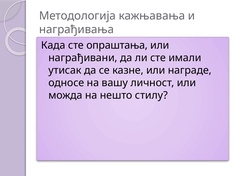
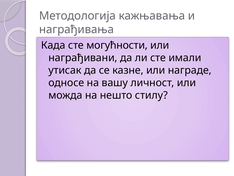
опраштања: опраштања -> могућности (117, 45)
